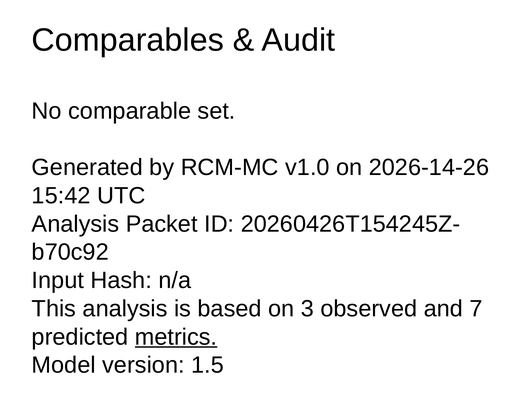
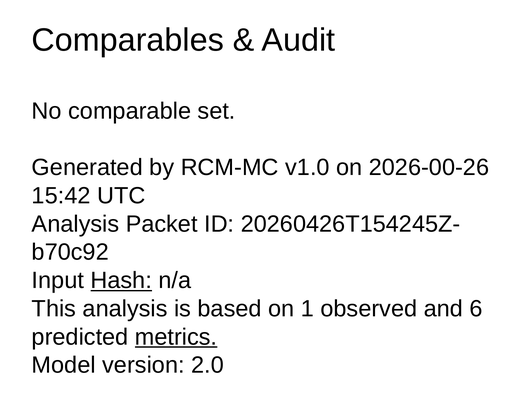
2026-14-26: 2026-14-26 -> 2026-00-26 (429, 167)
Hash underline: none -> present (121, 280)
3: 3 -> 1 (307, 308)
7: 7 -> 6 (476, 308)
1.5: 1.5 -> 2.0 (207, 365)
